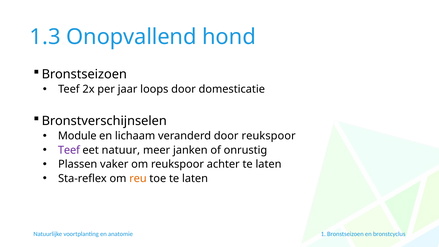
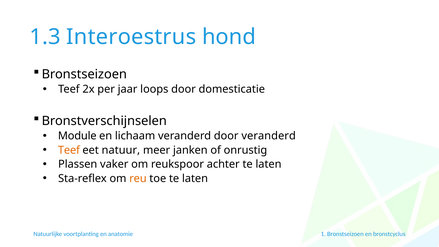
Onopvallend: Onopvallend -> Interoestrus (131, 37)
door reukspoor: reukspoor -> veranderd (269, 136)
Teef colour: purple -> orange (69, 150)
